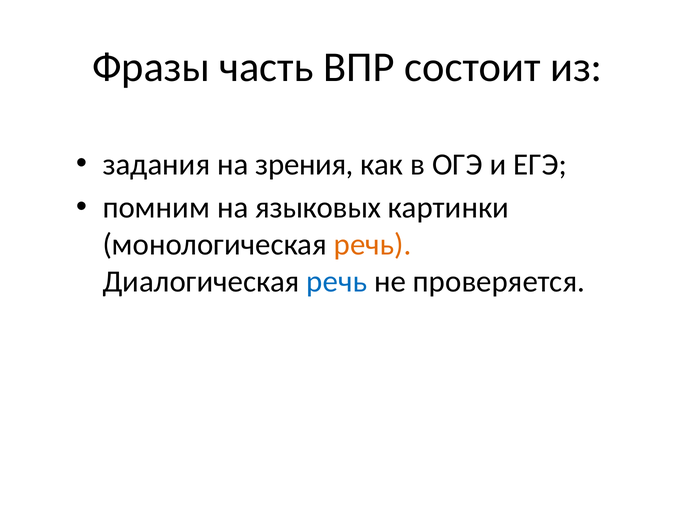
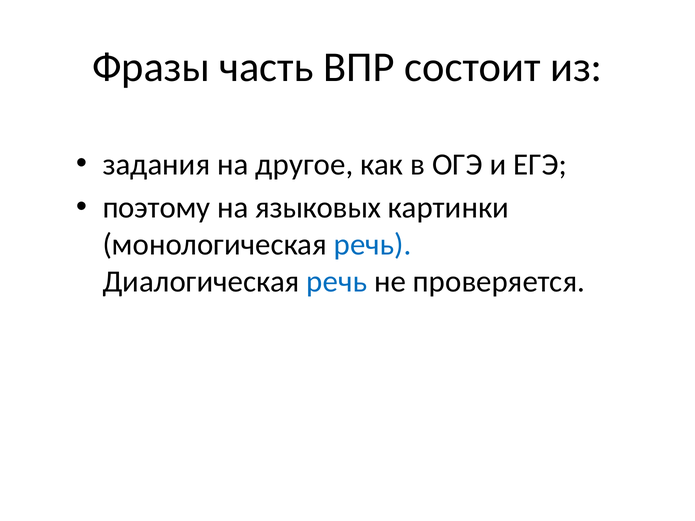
зрения: зрения -> другое (304, 164)
помним: помним -> поэтому (156, 208)
речь colour: orange -> blue (373, 245)
